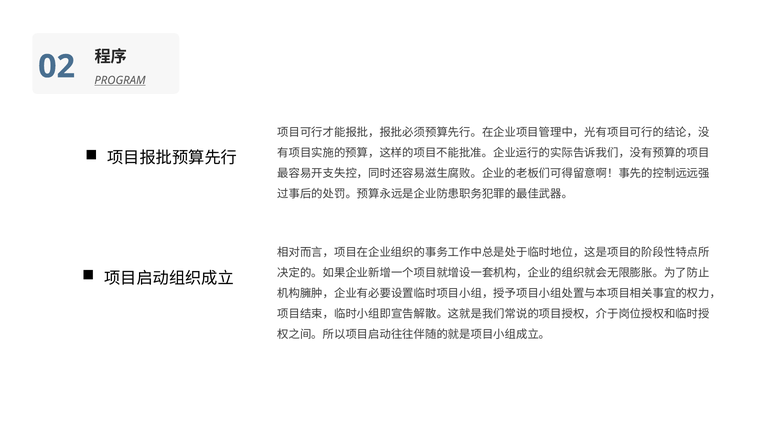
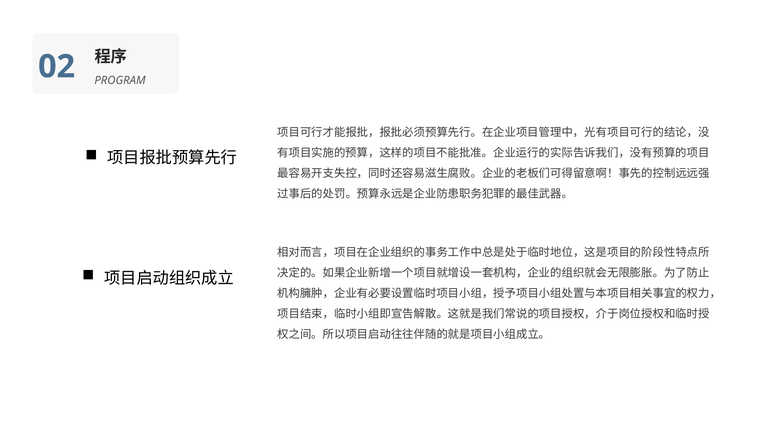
PROGRAM underline: present -> none (120, 80)
